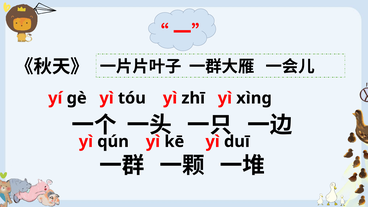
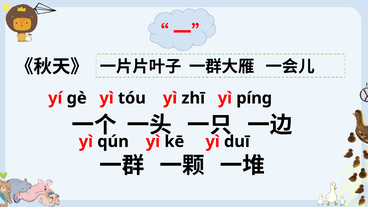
xìnɡ: xìnɡ -> pínɡ (254, 98)
